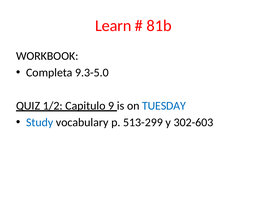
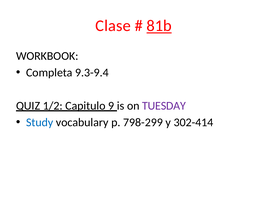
Learn: Learn -> Clase (113, 26)
81b underline: none -> present (159, 26)
9.3-5.0: 9.3-5.0 -> 9.3-9.4 (92, 73)
TUESDAY colour: blue -> purple (164, 106)
513-299: 513-299 -> 798-299 (143, 122)
302-603: 302-603 -> 302-414 (193, 122)
